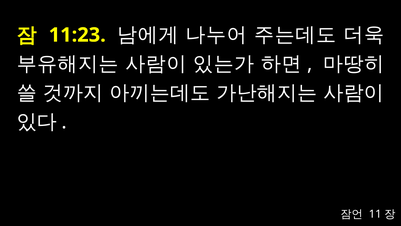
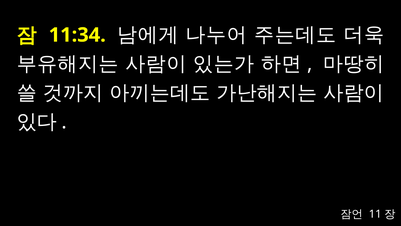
11:23: 11:23 -> 11:34 (77, 35)
